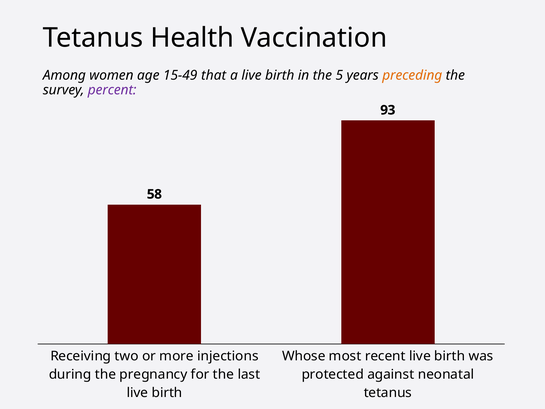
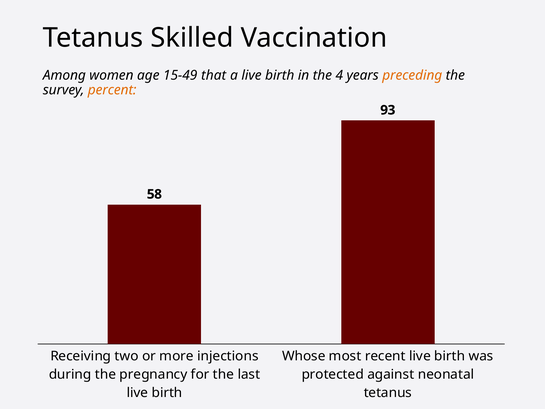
Health: Health -> Skilled (192, 38)
5: 5 -> 4 (339, 75)
percent colour: purple -> orange (112, 90)
